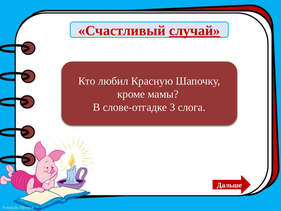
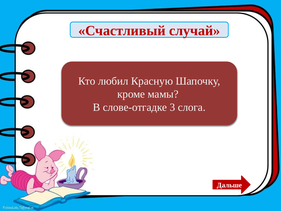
случай underline: present -> none (195, 31)
